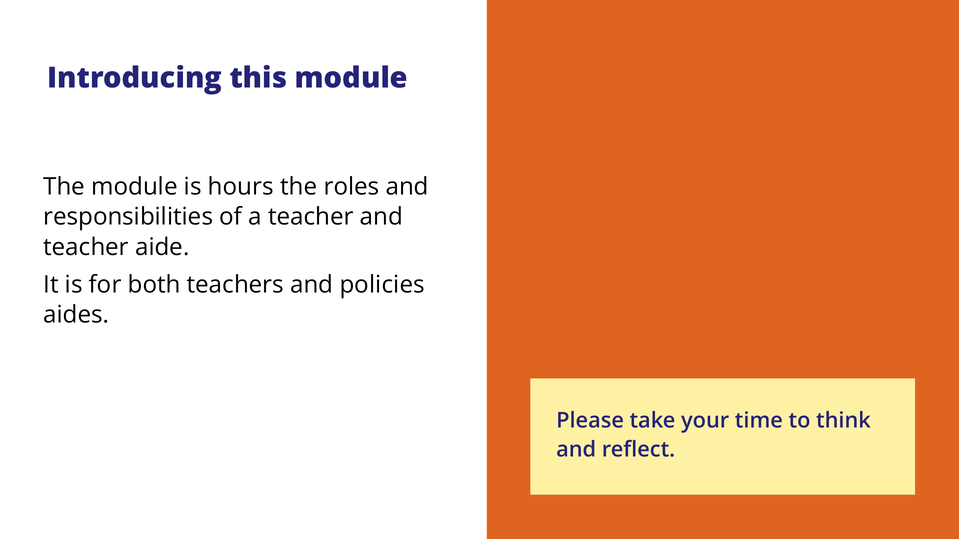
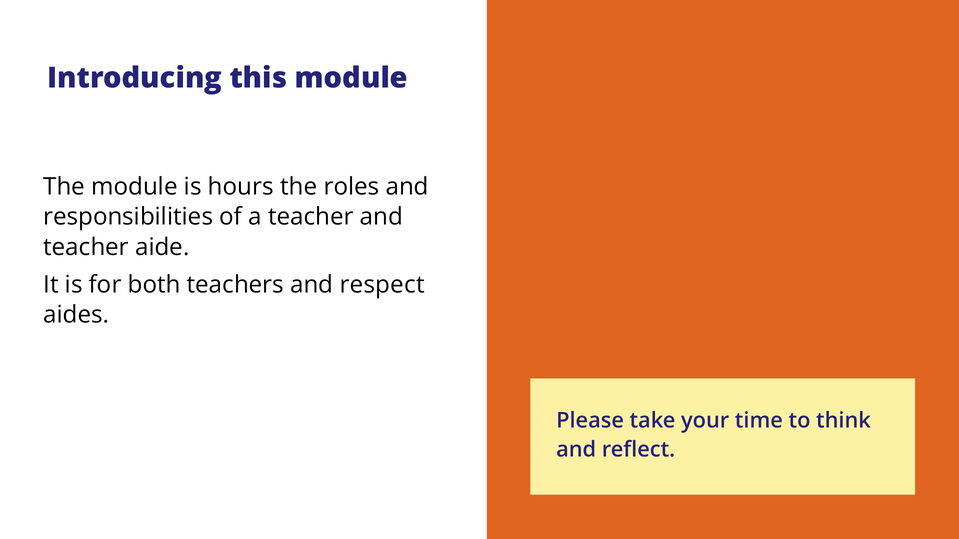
policies: policies -> respect (382, 285)
